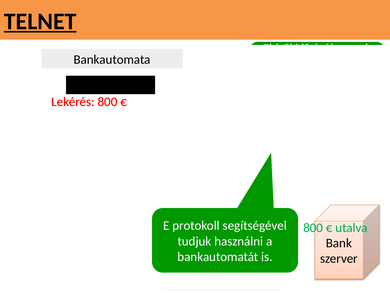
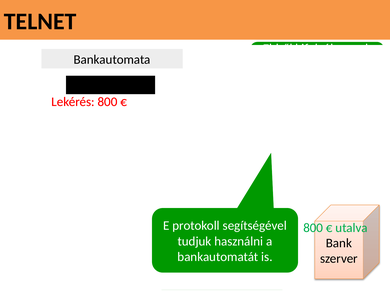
TELNET underline: present -> none (40, 21)
